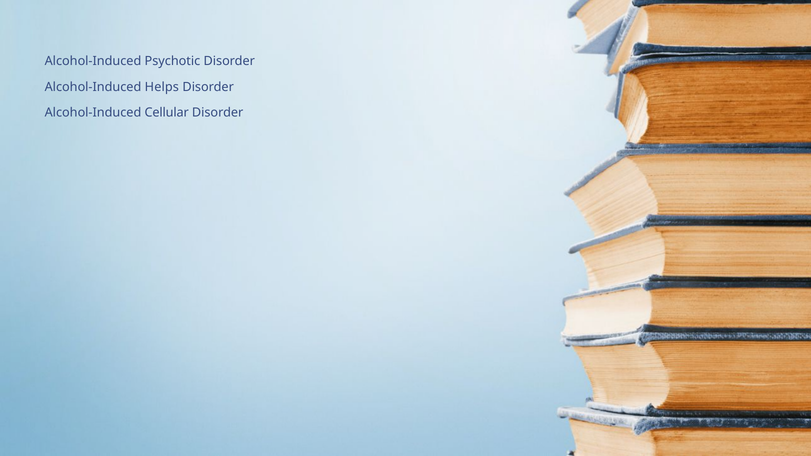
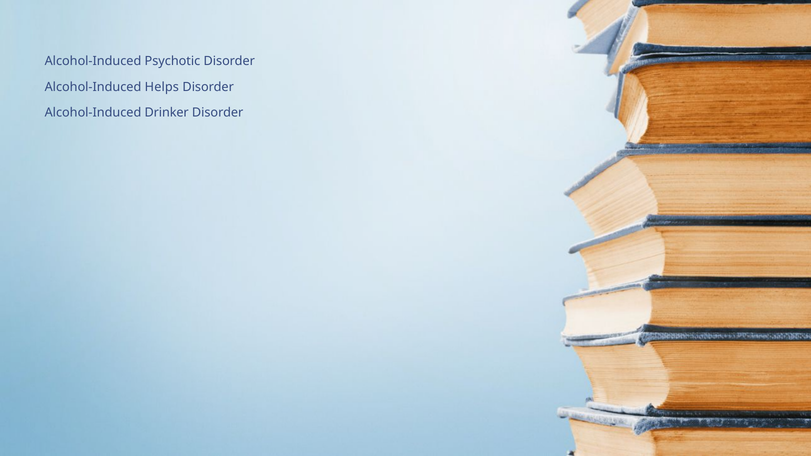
Cellular: Cellular -> Drinker (167, 113)
